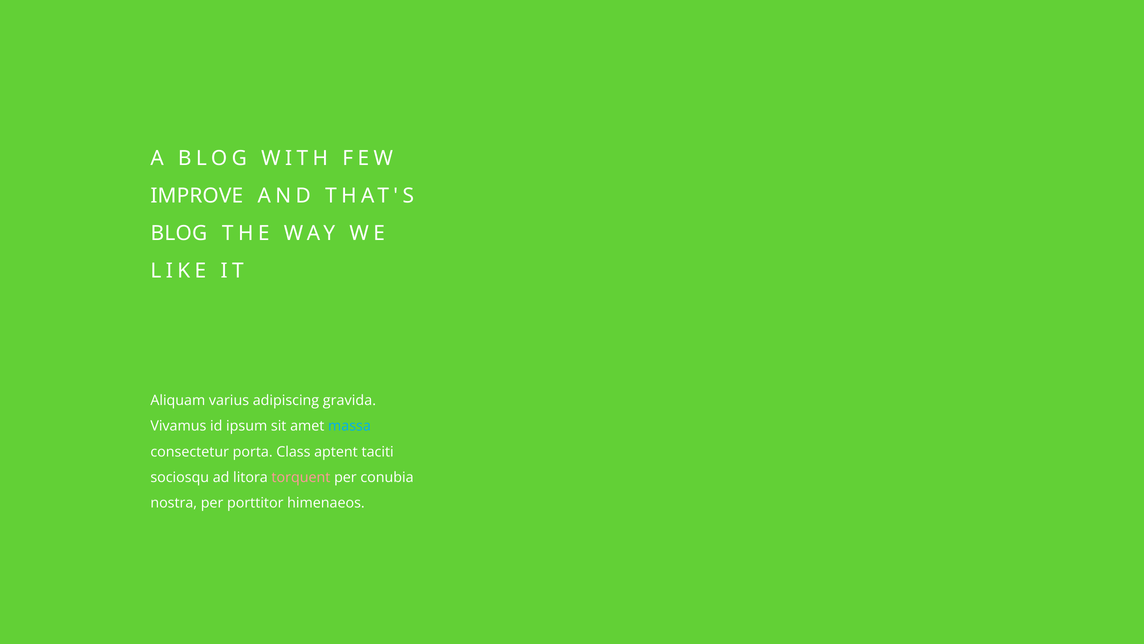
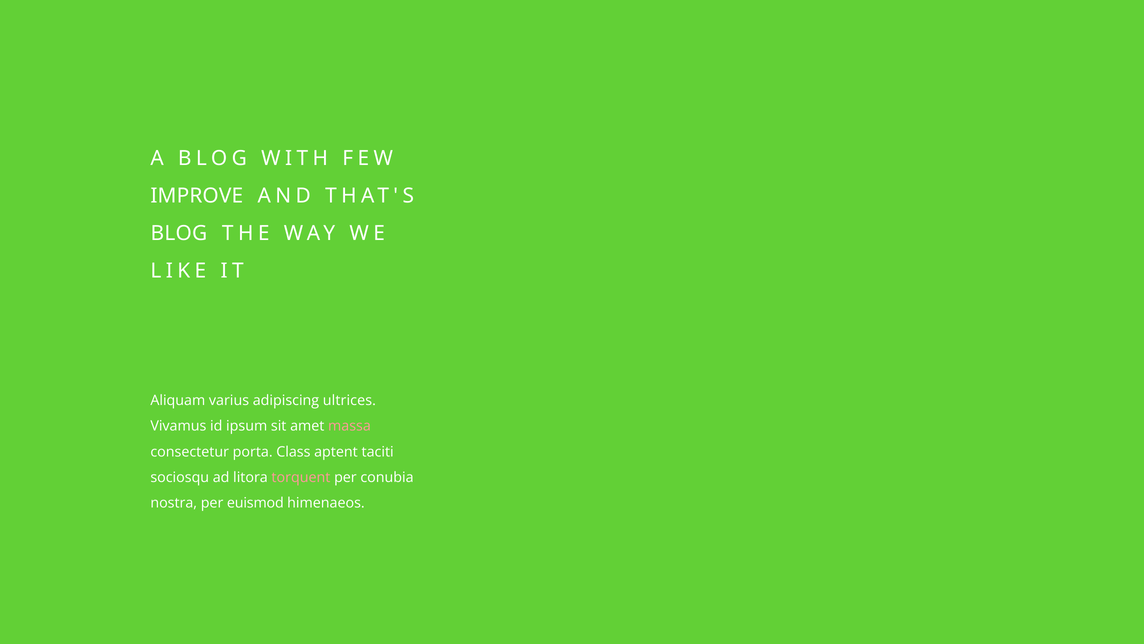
gravida: gravida -> ultrices (349, 400)
massa colour: light blue -> pink (349, 426)
porttitor: porttitor -> euismod (255, 503)
